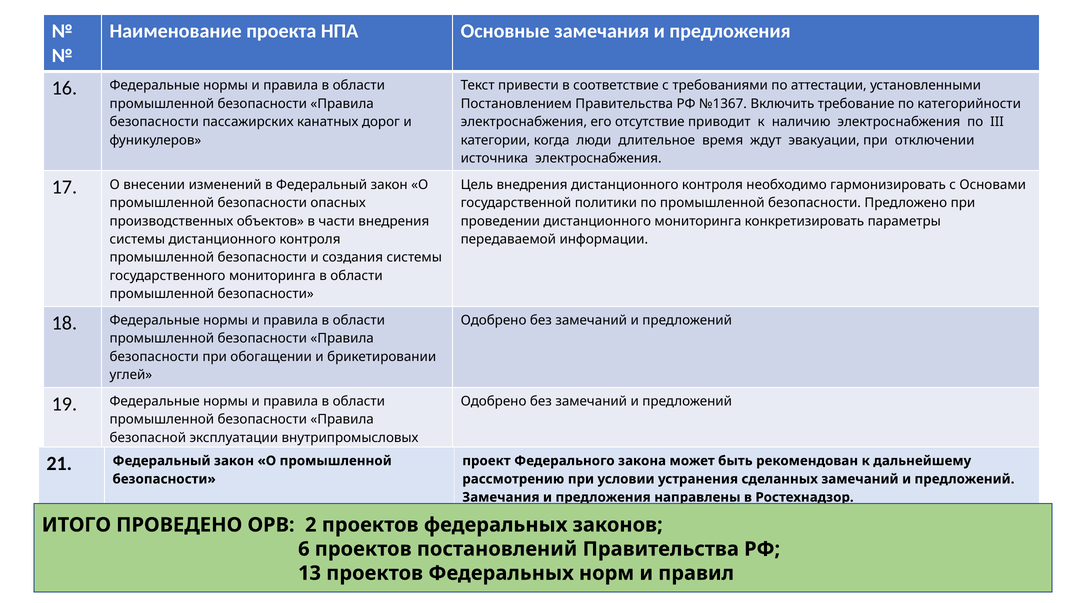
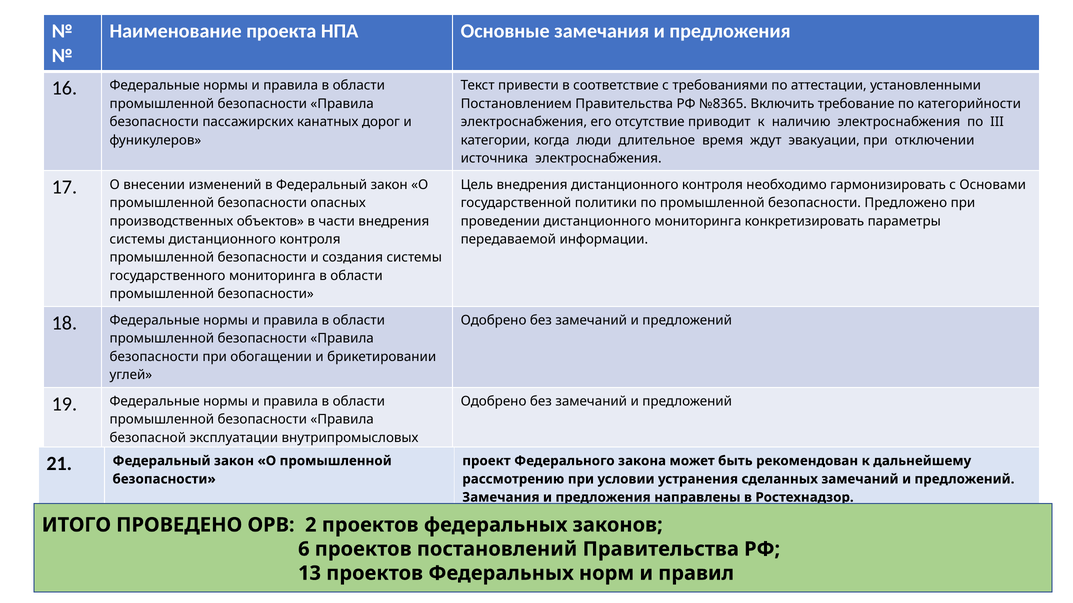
№1367: №1367 -> №8365 (723, 104)
